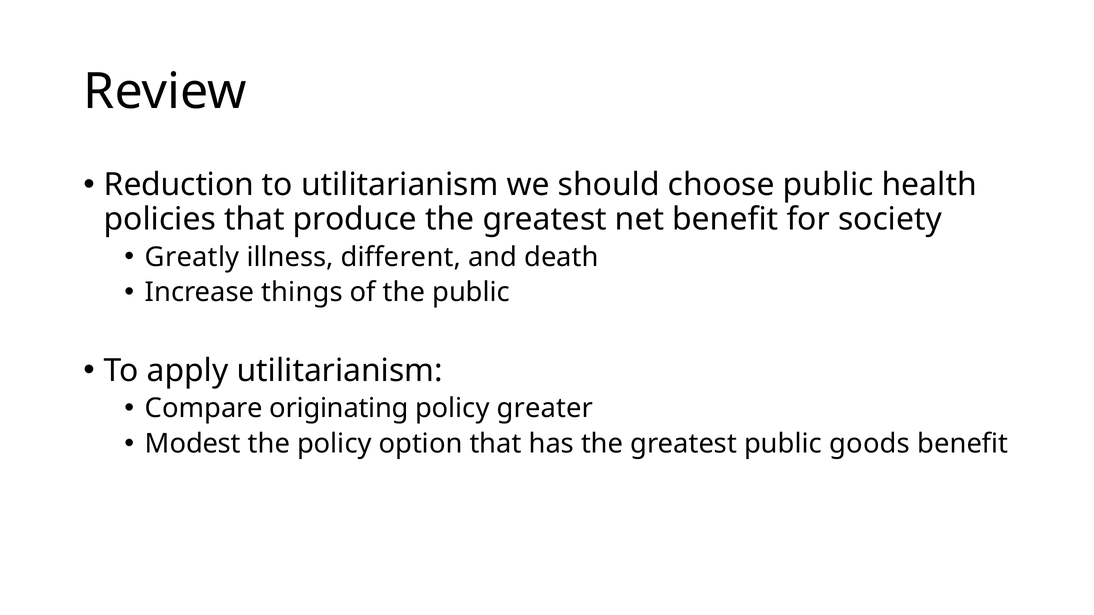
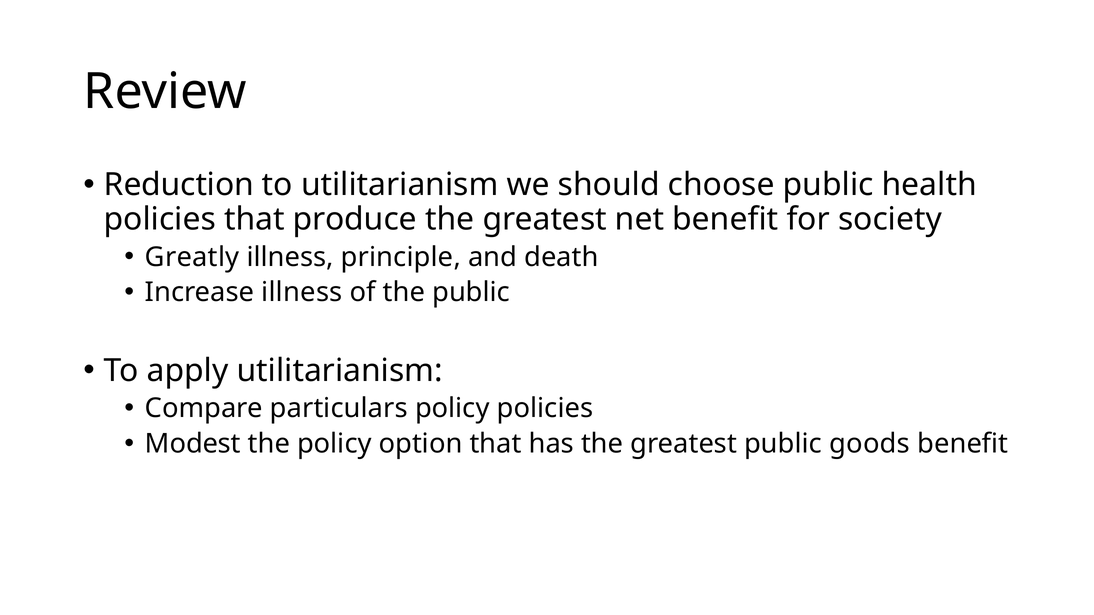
different: different -> principle (401, 257)
Increase things: things -> illness (302, 292)
originating: originating -> particulars (339, 409)
policy greater: greater -> policies (545, 409)
